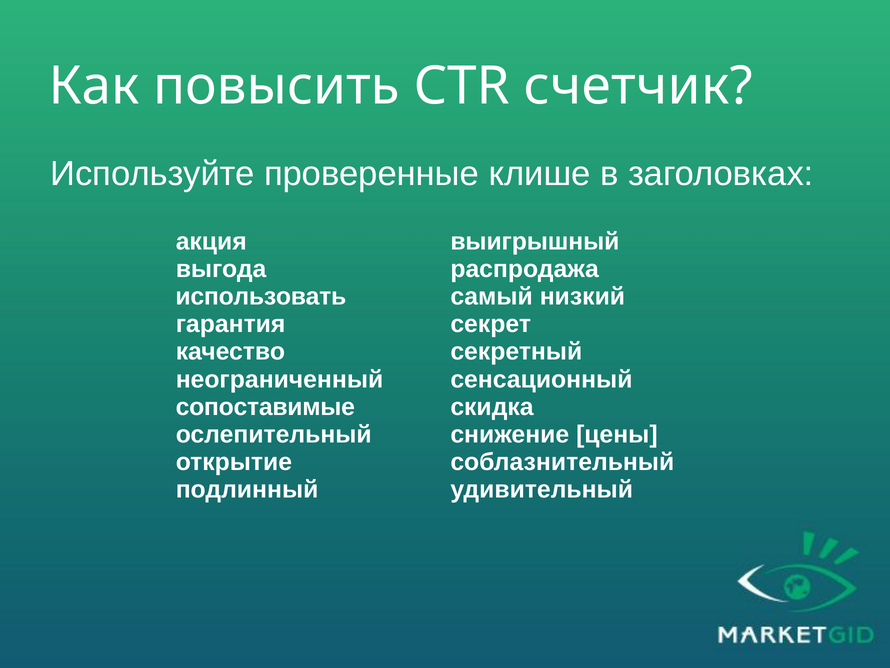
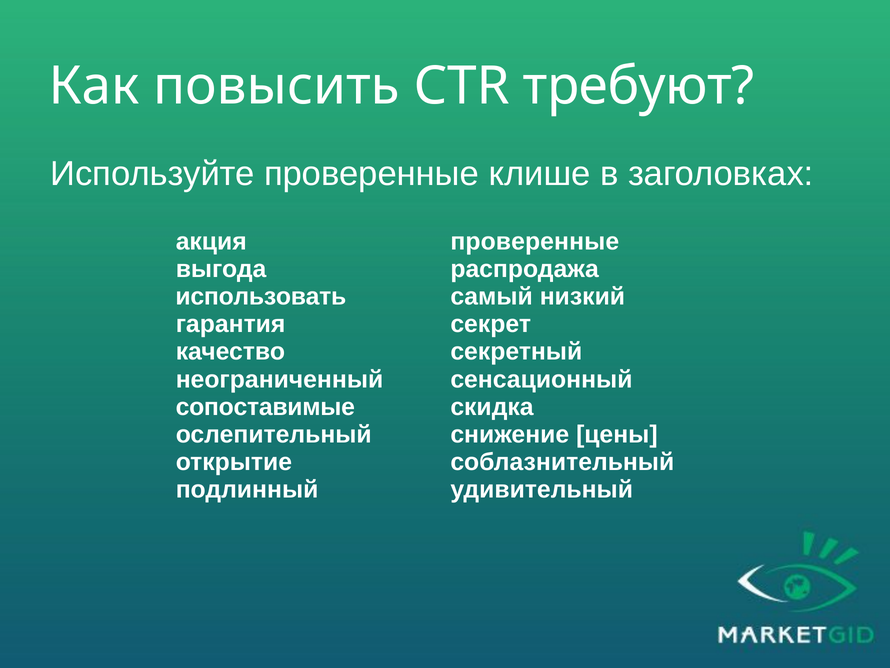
счетчик: счетчик -> требуют (639, 86)
выигрышный: выигрышный -> проверенные (535, 241)
